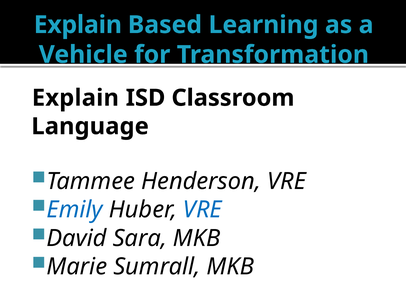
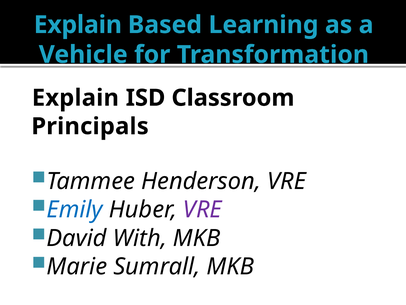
Language: Language -> Principals (90, 126)
VRE colour: blue -> purple (202, 209)
Sara: Sara -> With (140, 238)
